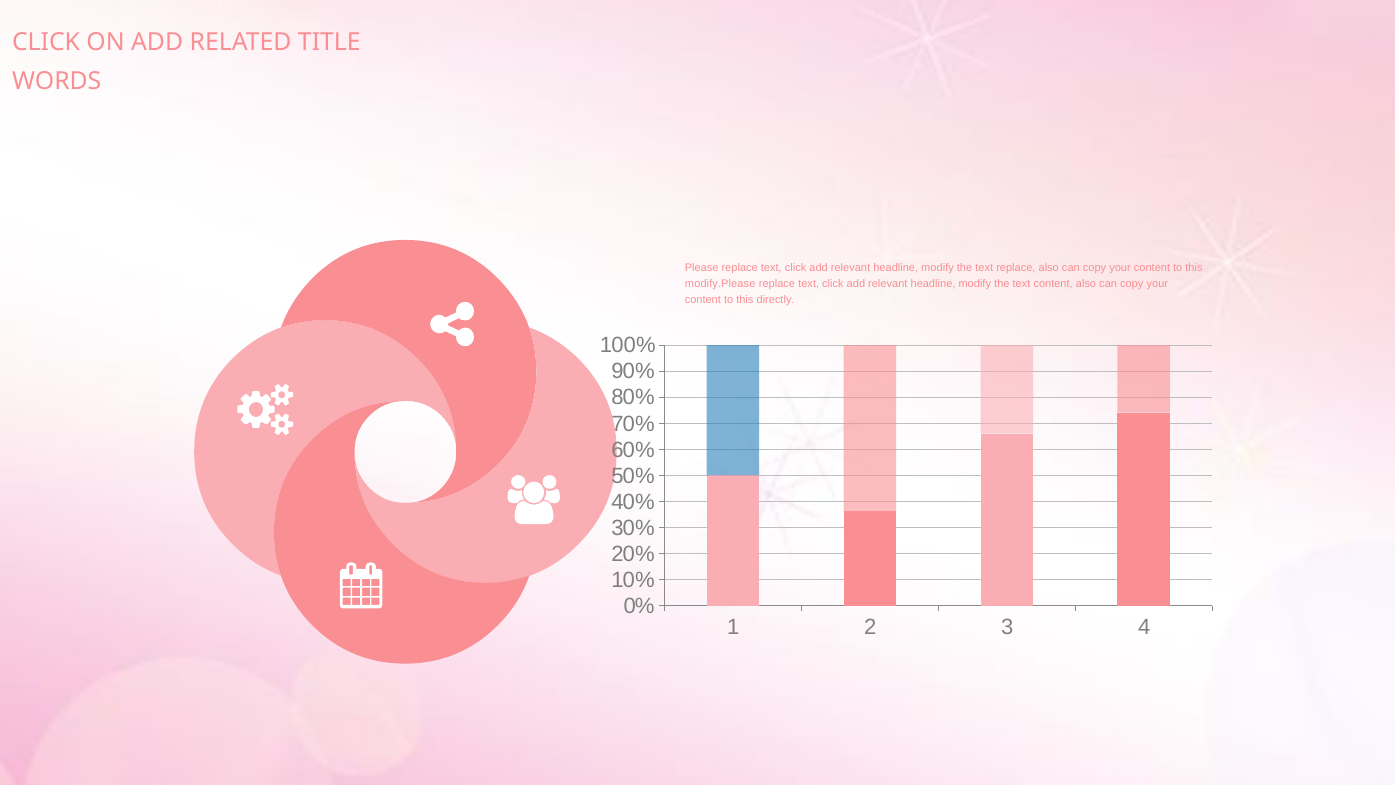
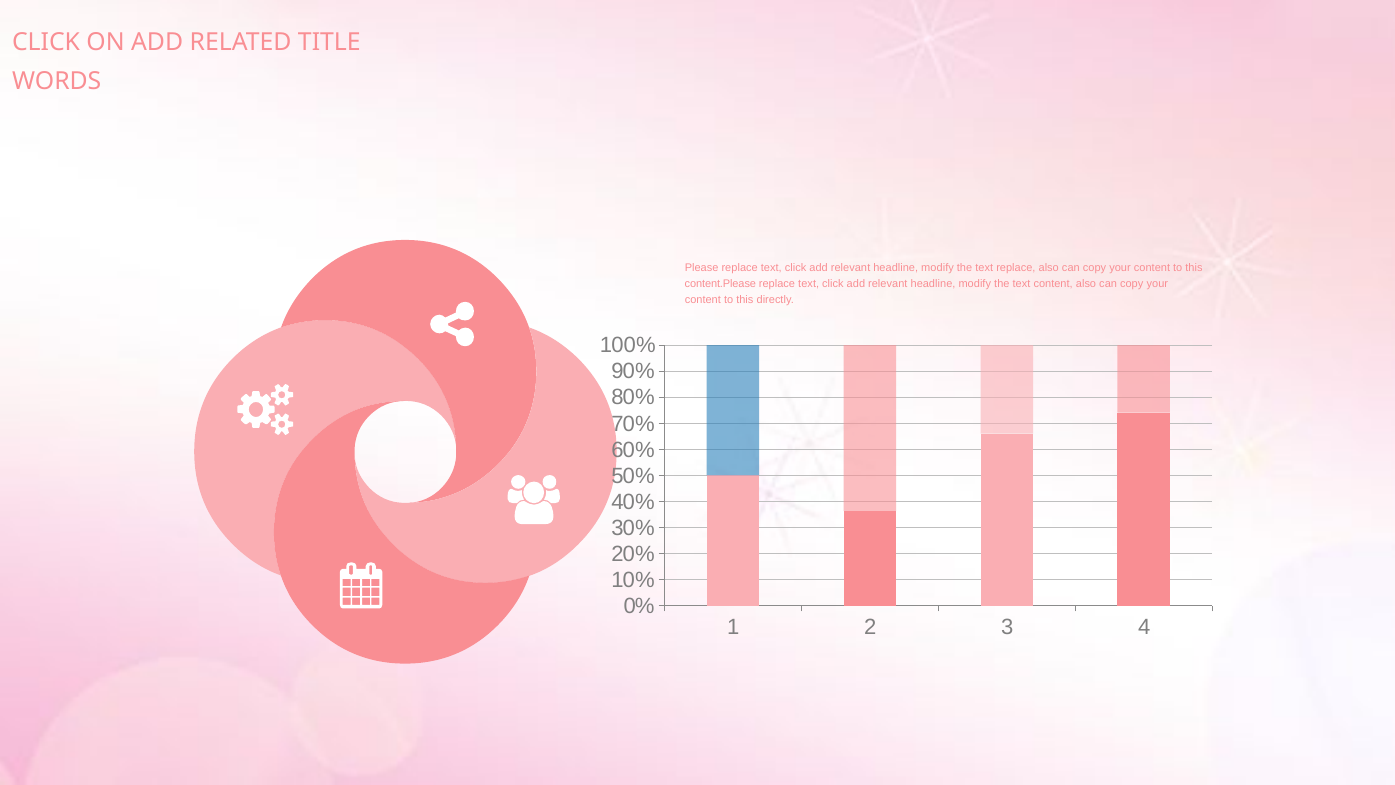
modify.Please: modify.Please -> content.Please (720, 283)
